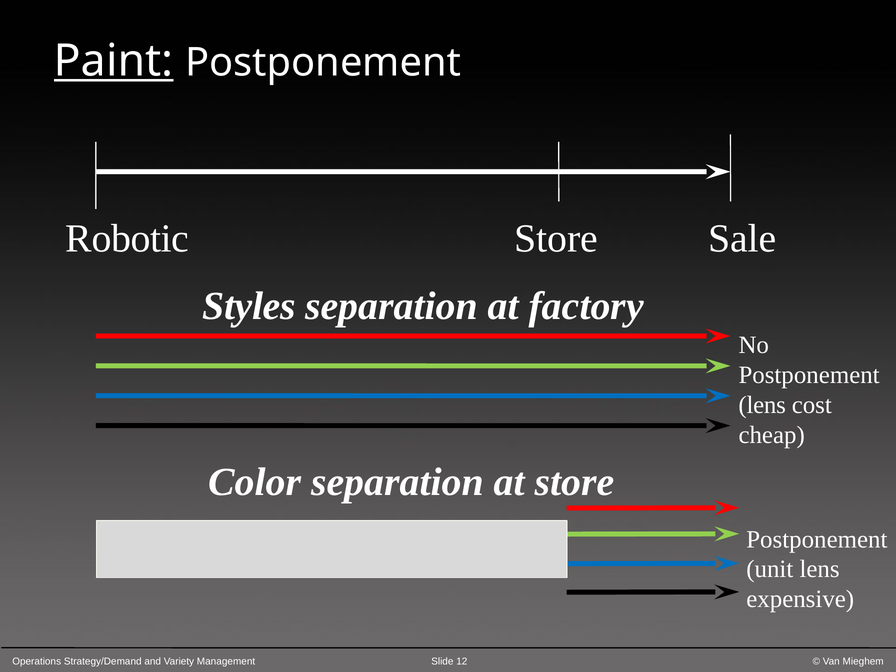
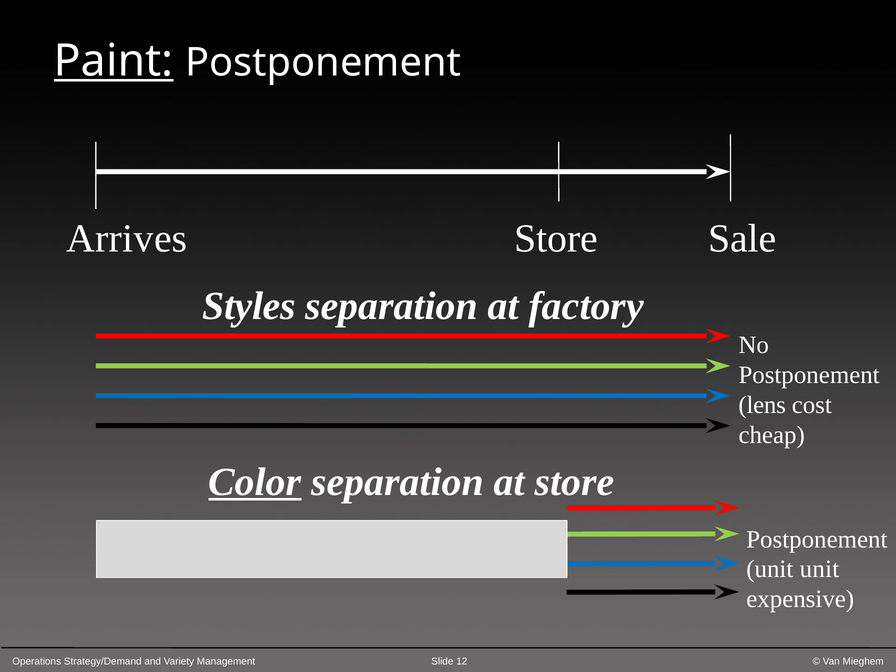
Robotic: Robotic -> Arrives (127, 239)
Color underline: none -> present (255, 482)
unit lens: lens -> unit (819, 569)
